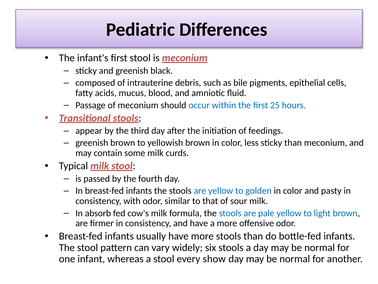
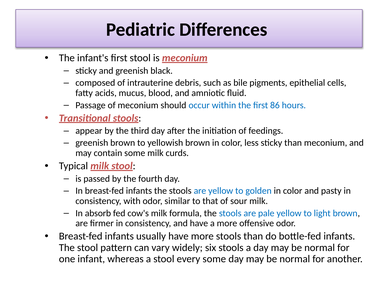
25: 25 -> 86 (275, 105)
every show: show -> some (214, 259)
